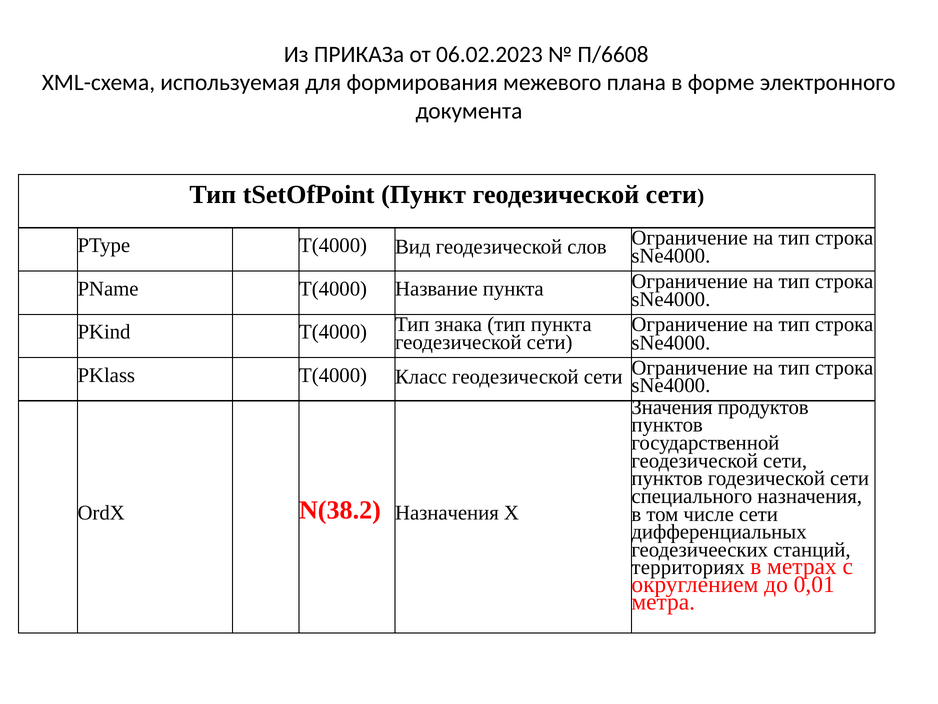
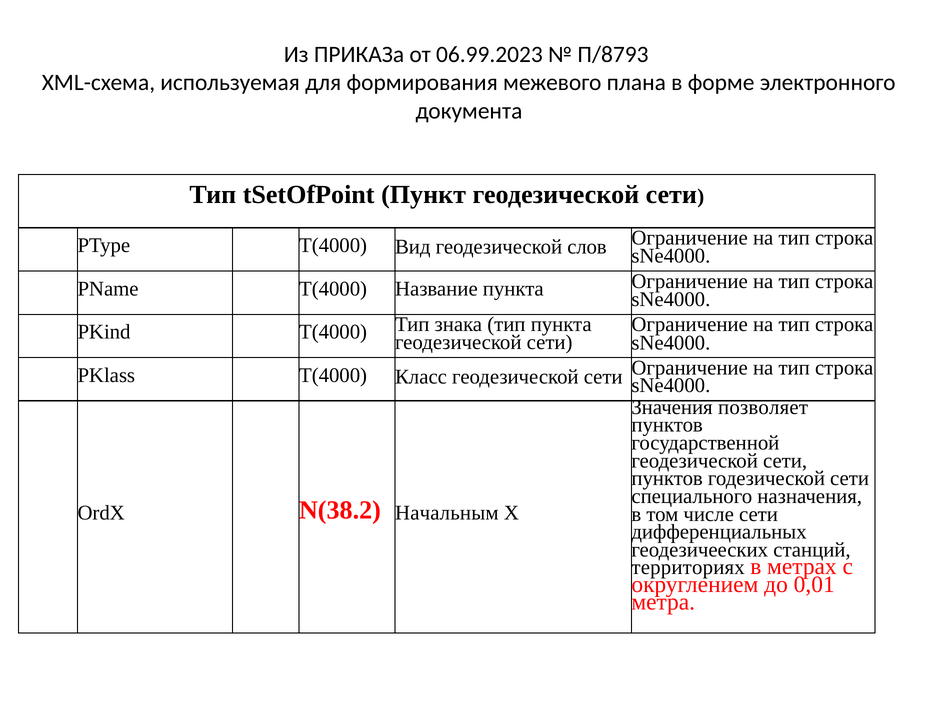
06.02.2023: 06.02.2023 -> 06.99.2023 (489, 54)
П/6608: П/6608 -> П/8793 (613, 54)
продуктов: продуктов -> позволяет (763, 407)
N(38.2 Назначения: Назначения -> Начальным (447, 512)
